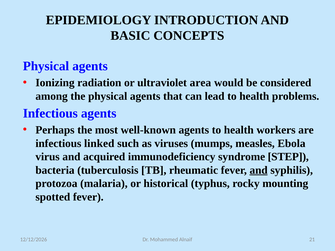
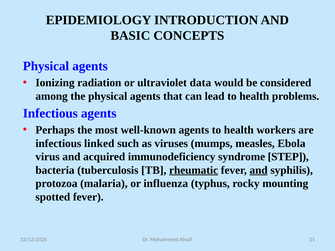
area: area -> data (200, 83)
rheumatic underline: none -> present (194, 170)
historical: historical -> influenza (166, 184)
